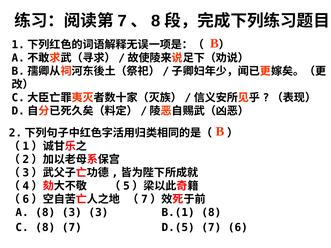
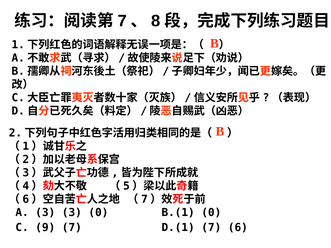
A 8: 8 -> 3 (45, 213)
3 3: 3 -> 0 (98, 213)
B.(1 8: 8 -> 0 (211, 213)
C 8: 8 -> 9 (45, 228)
D.(5: D.(5 -> D.(1 (178, 228)
